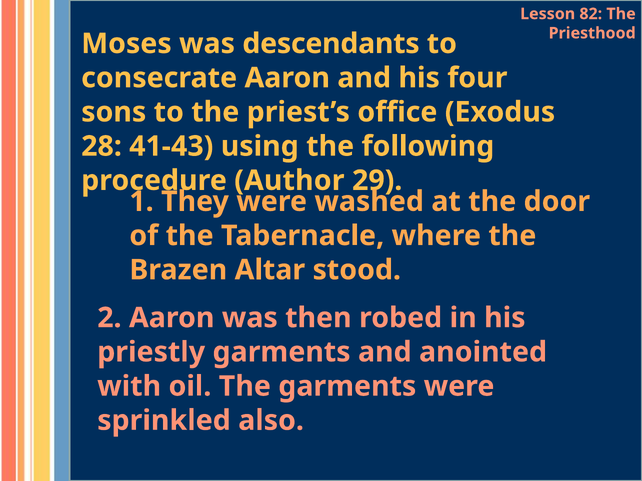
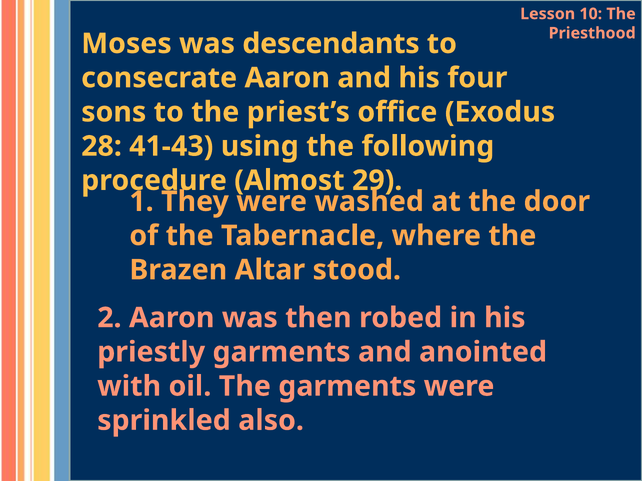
82: 82 -> 10 (591, 14)
Author: Author -> Almost (289, 181)
